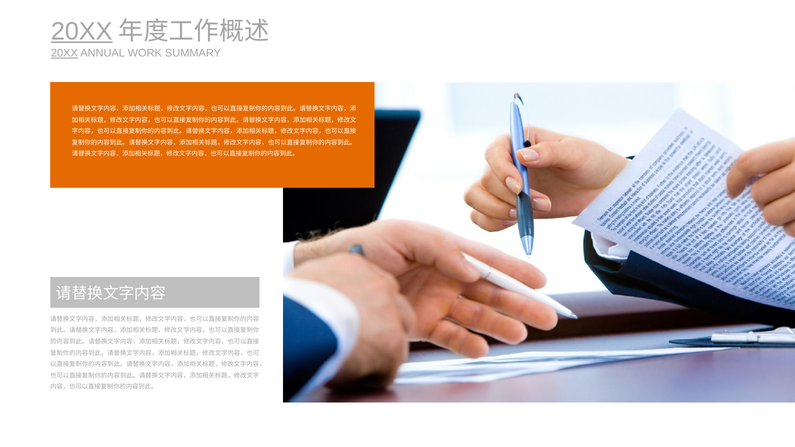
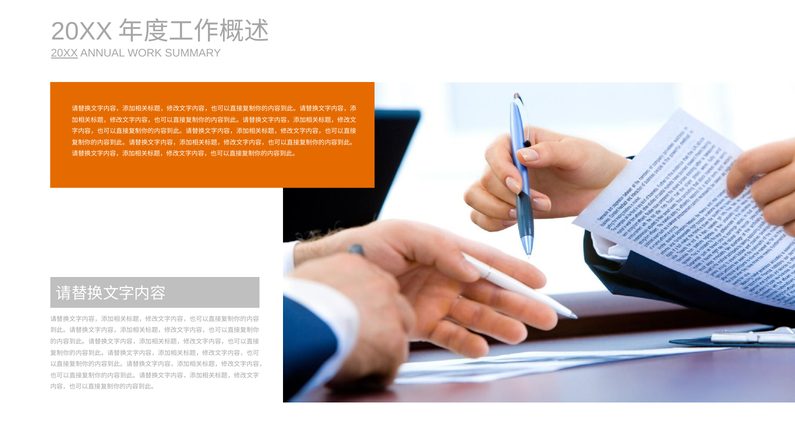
20XX underline: present -> none (82, 31)
